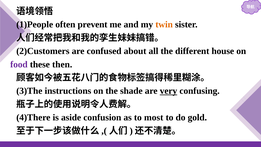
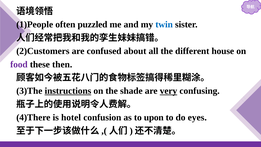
prevent: prevent -> puzzled (93, 25)
twin colour: orange -> blue (164, 25)
instructions underline: none -> present (68, 91)
aside: aside -> hotel (71, 117)
most: most -> upon (154, 117)
gold: gold -> eyes (197, 117)
